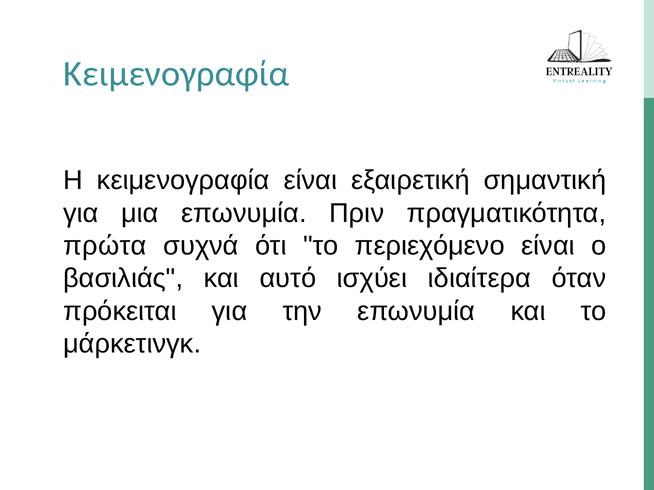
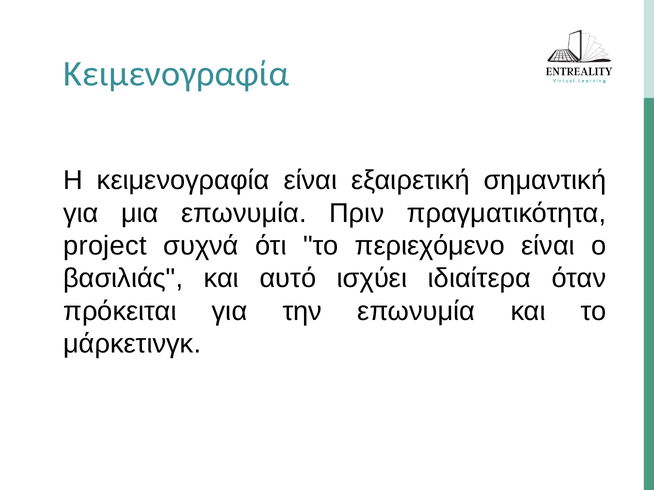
πρώτα: πρώτα -> project (105, 246)
